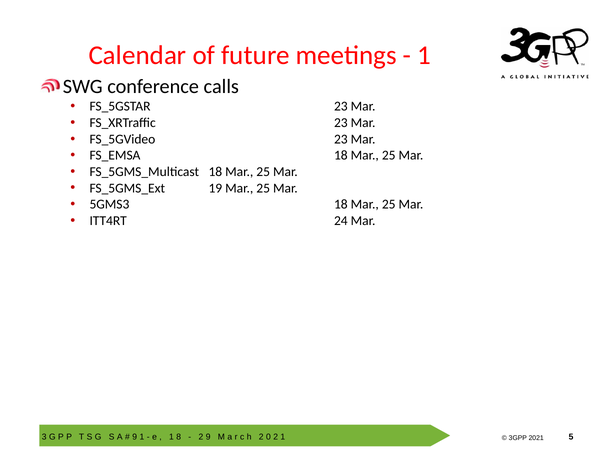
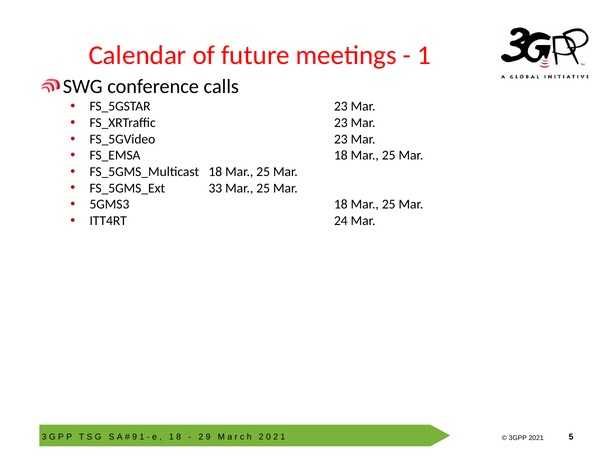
19: 19 -> 33 (215, 188)
